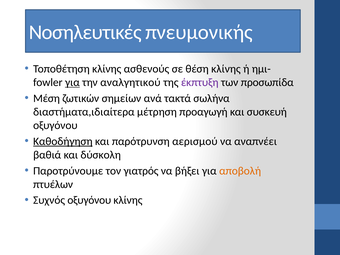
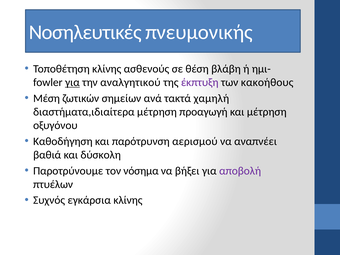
θέση κλίνης: κλίνης -> βλάβη (226, 69)
προσωπίδα: προσωπίδα -> κακοήθους (267, 82)
σωλήνα: σωλήνα -> χαμηλή (211, 98)
και συσκευή: συσκευή -> μέτρηση (267, 112)
Καθοδήγηση underline: present -> none (63, 141)
γιατρός: γιατρός -> νόσημα (141, 171)
αποβολή colour: orange -> purple (240, 171)
Συχνός οξυγόνου: οξυγόνου -> εγκάρσια (89, 200)
